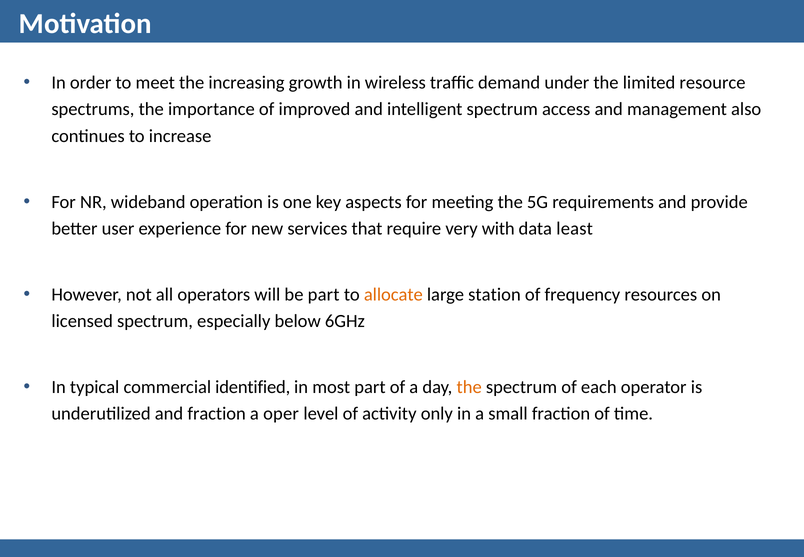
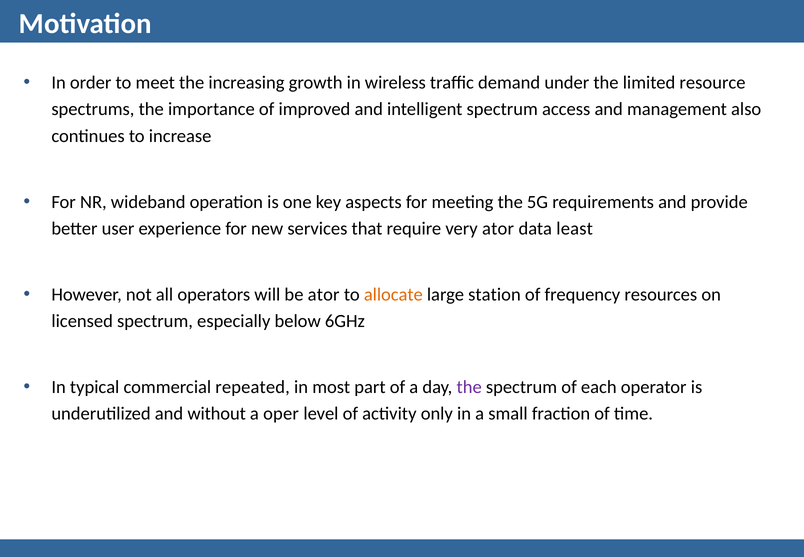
very with: with -> ator (498, 229)
be part: part -> ator (324, 294)
identified: identified -> repeated (253, 387)
the colour: orange -> purple (469, 387)
and fraction: fraction -> without (217, 414)
